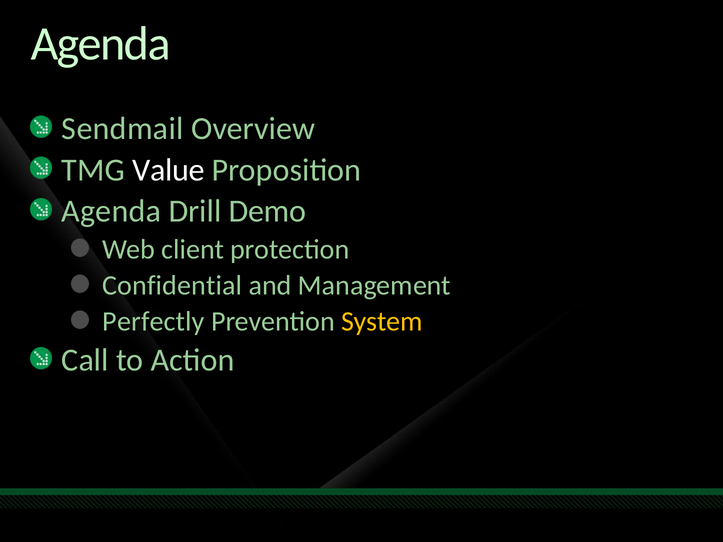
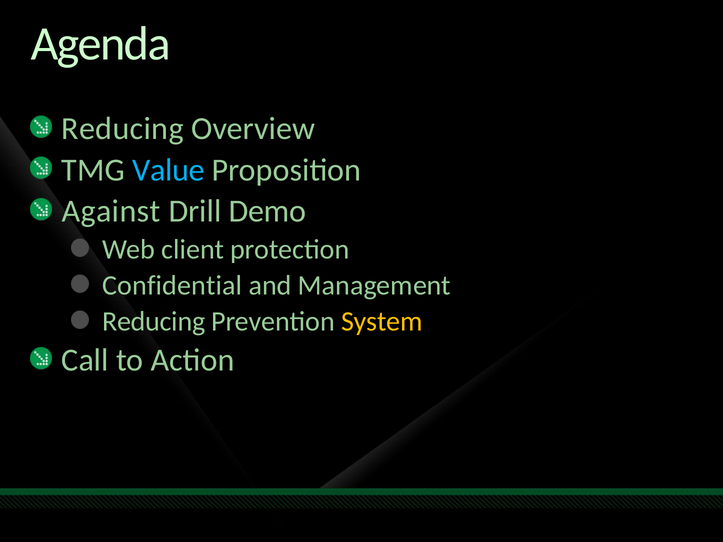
Sendmail: Sendmail -> Reducing (123, 129)
Value colour: white -> light blue (168, 170)
Agenda: Agenda -> Against (111, 211)
Perfectly: Perfectly -> Reducing (154, 321)
